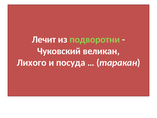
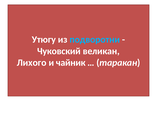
Лечит: Лечит -> Утюгу (44, 39)
подворотни colour: light green -> light blue (95, 39)
посуда: посуда -> чайник (71, 63)
